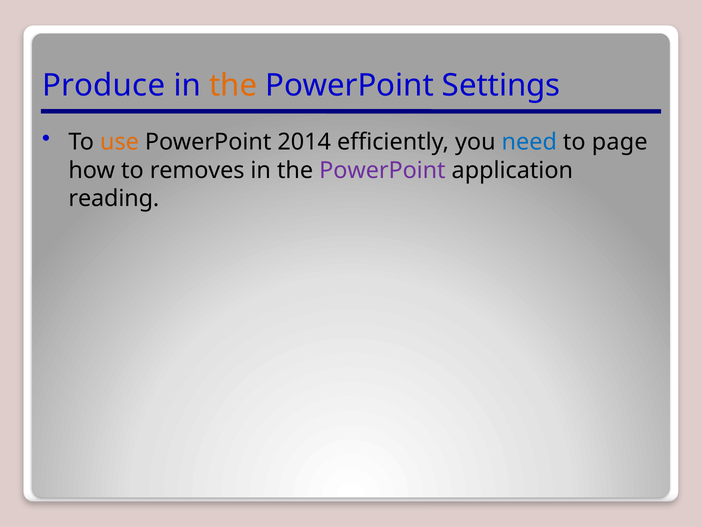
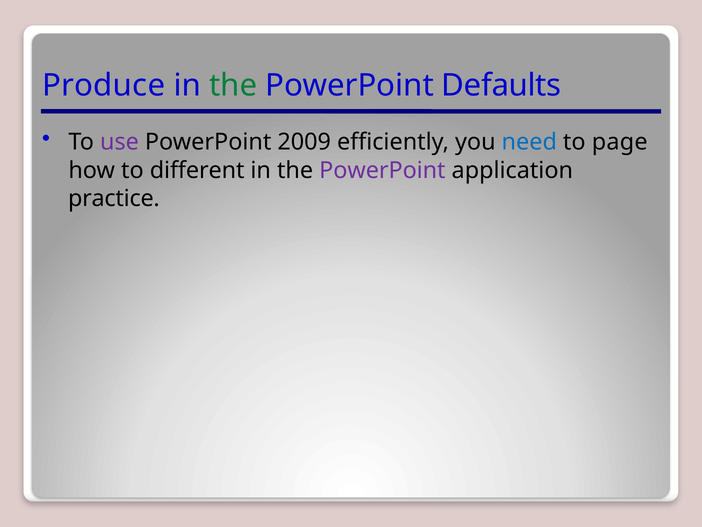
the colour: orange -> green (233, 85)
Settings: Settings -> Defaults (501, 85)
use colour: orange -> purple (119, 142)
2014: 2014 -> 2009 (304, 142)
removes: removes -> different (197, 170)
reading: reading -> practice (114, 198)
